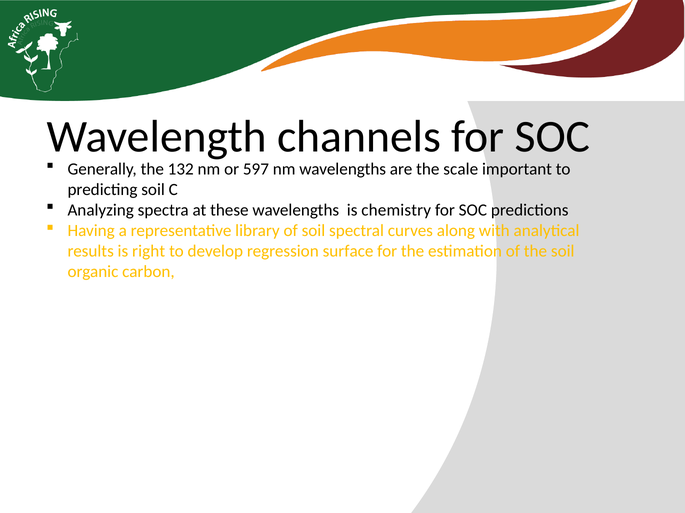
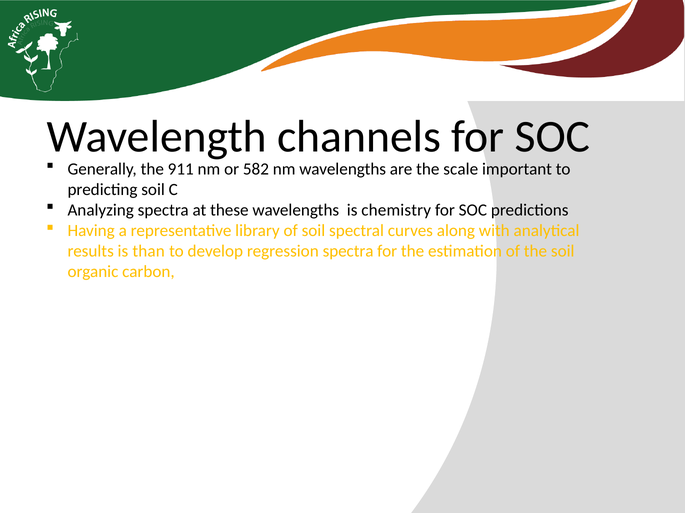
132: 132 -> 911 (181, 169)
597: 597 -> 582 (256, 169)
right: right -> than (149, 252)
regression surface: surface -> spectra (348, 252)
